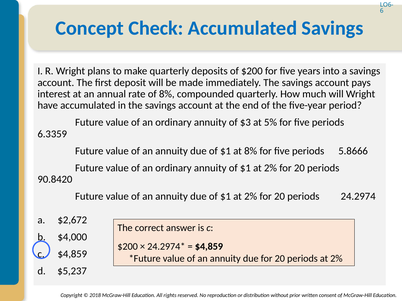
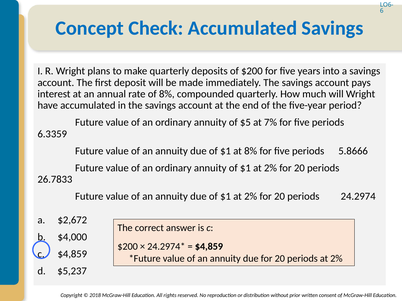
$3: $3 -> $5 (245, 123)
5%: 5% -> 7% (271, 123)
90.8420: 90.8420 -> 26.7833 (55, 180)
